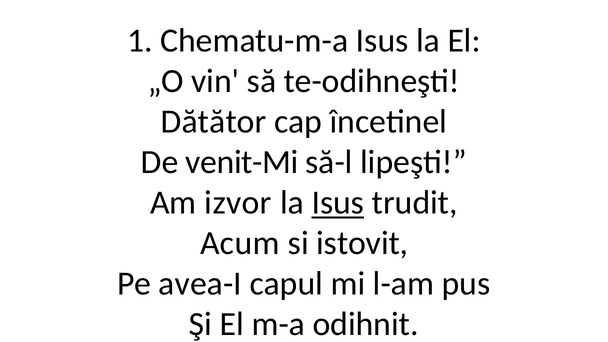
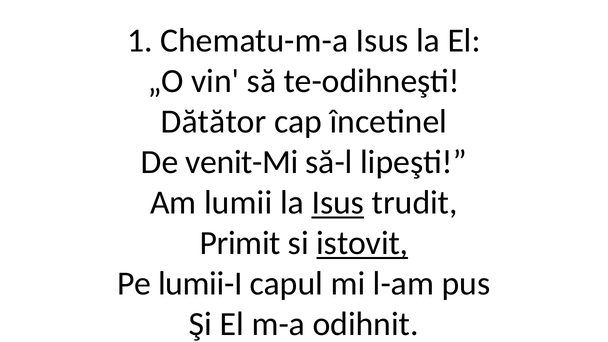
izvor: izvor -> lumii (238, 203)
Acum: Acum -> Primit (240, 243)
istovit underline: none -> present (362, 243)
avea-I: avea-I -> lumii-I (200, 284)
